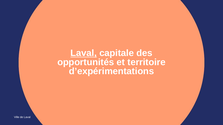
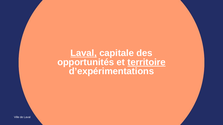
territoire underline: none -> present (146, 62)
